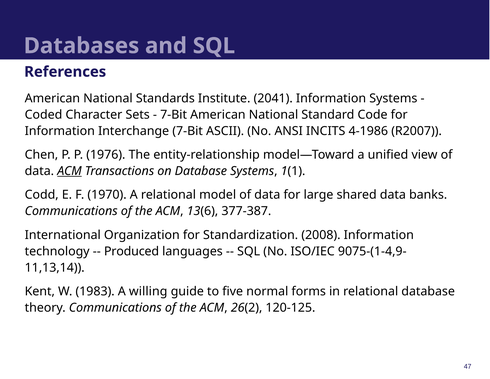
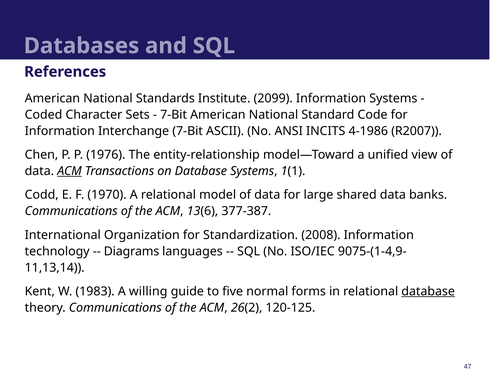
2041: 2041 -> 2099 (273, 98)
Produced: Produced -> Diagrams (132, 251)
database underline: none -> present (428, 291)
